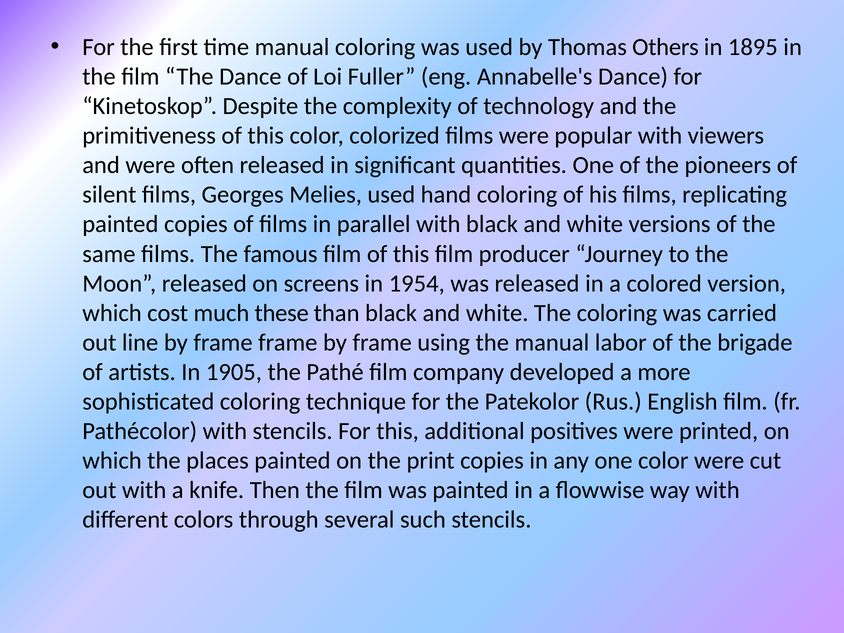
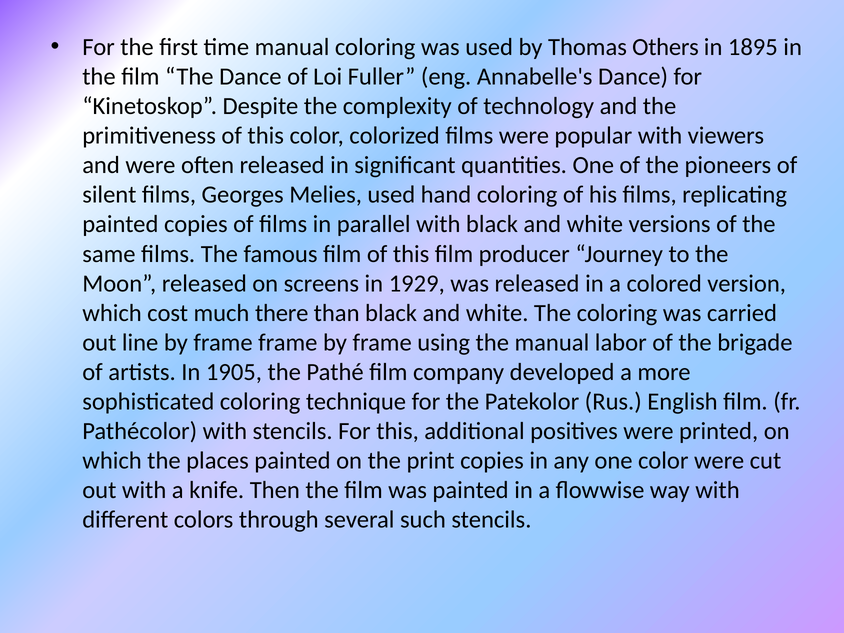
1954: 1954 -> 1929 (417, 283)
these: these -> there (282, 313)
